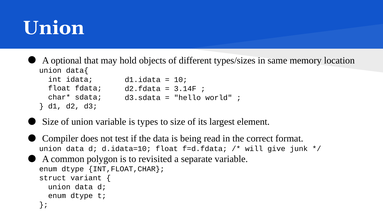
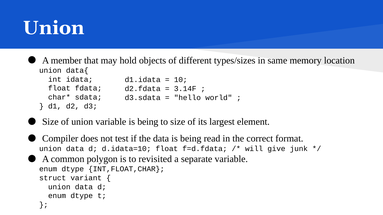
optional: optional -> member (66, 61)
variable is types: types -> being (148, 122)
